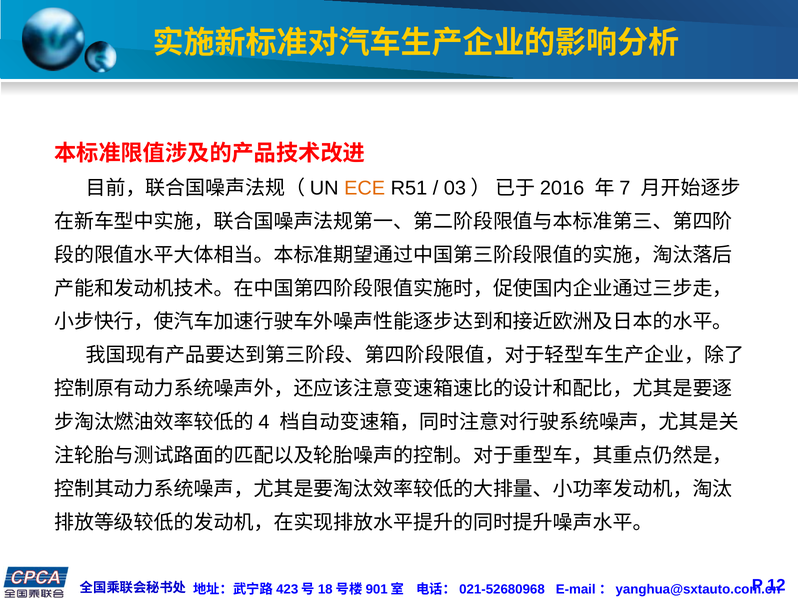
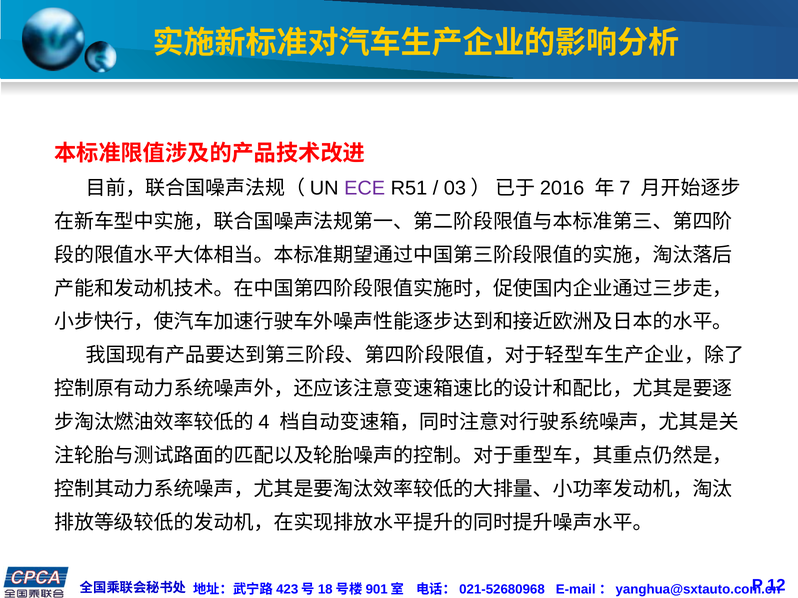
ECE colour: orange -> purple (365, 188)
